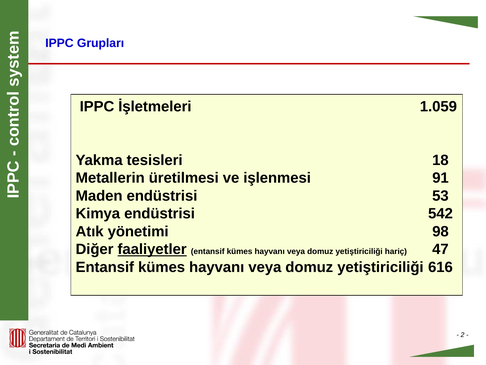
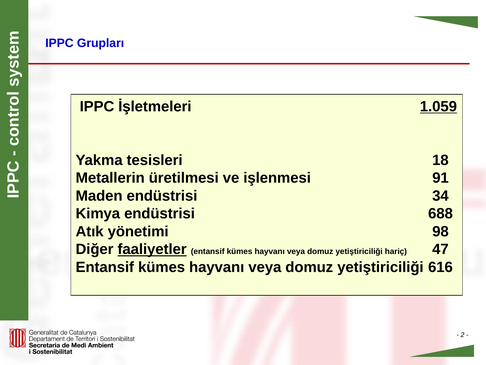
1.059 underline: none -> present (438, 106)
53: 53 -> 34 (440, 196)
542: 542 -> 688 (440, 213)
